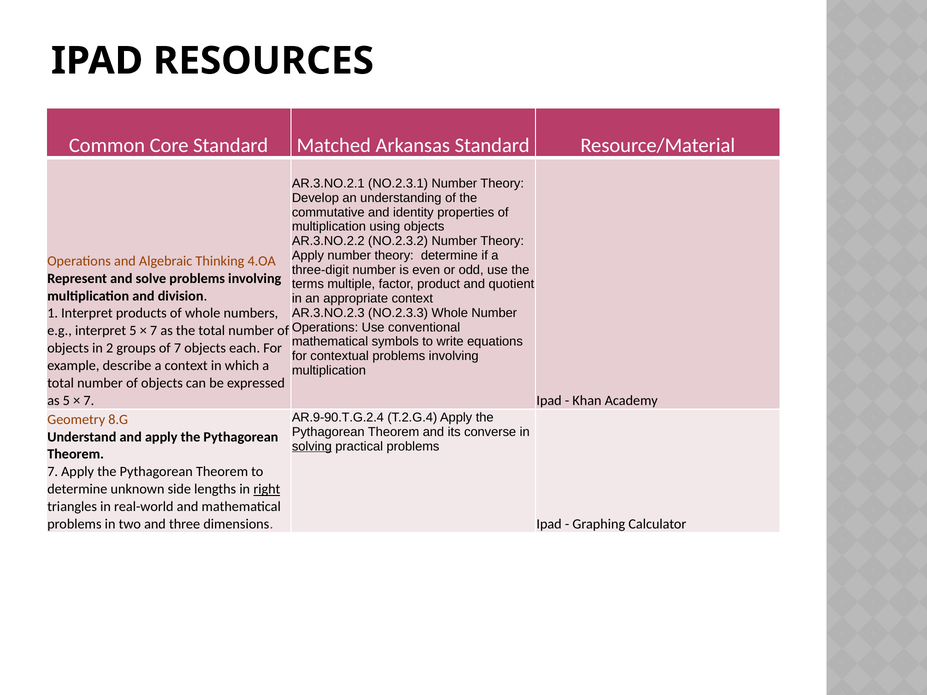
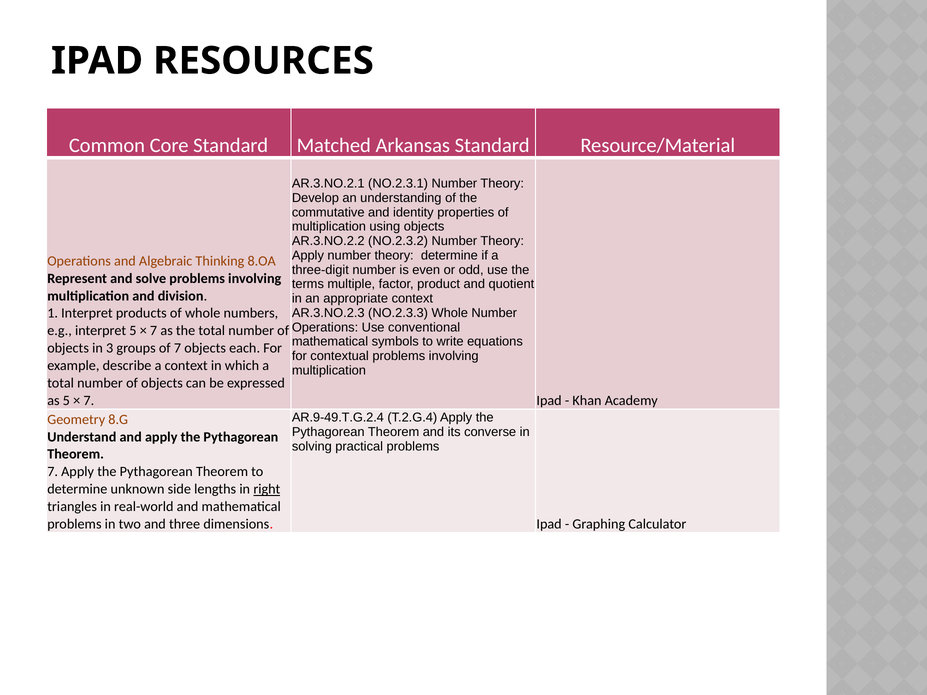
4.OA: 4.OA -> 8.OA (262, 261)
2: 2 -> 3 (110, 348)
AR.9-90.T.G.2.4: AR.9-90.T.G.2.4 -> AR.9-49.T.G.2.4 (338, 418)
solving underline: present -> none (312, 446)
